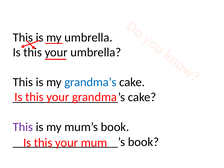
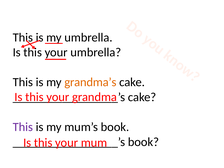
grandma’s colour: blue -> orange (90, 82)
